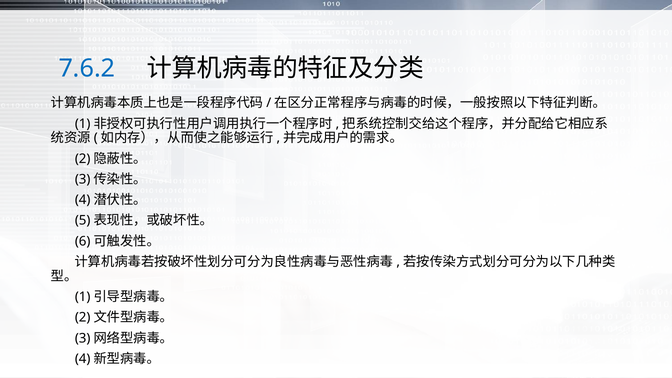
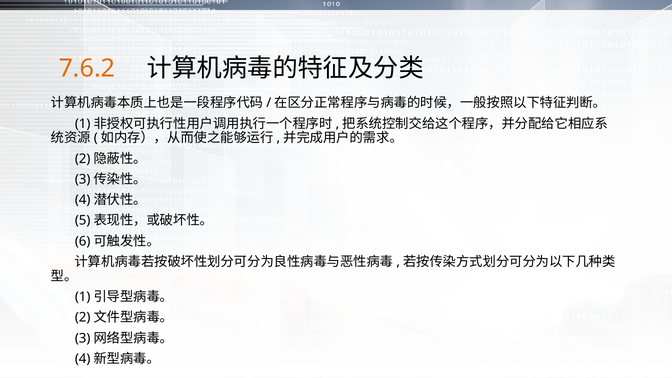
7.6.2 colour: blue -> orange (87, 69)
